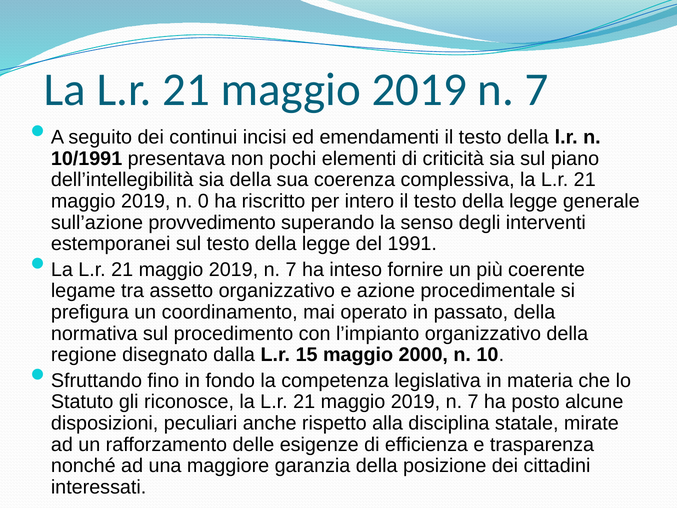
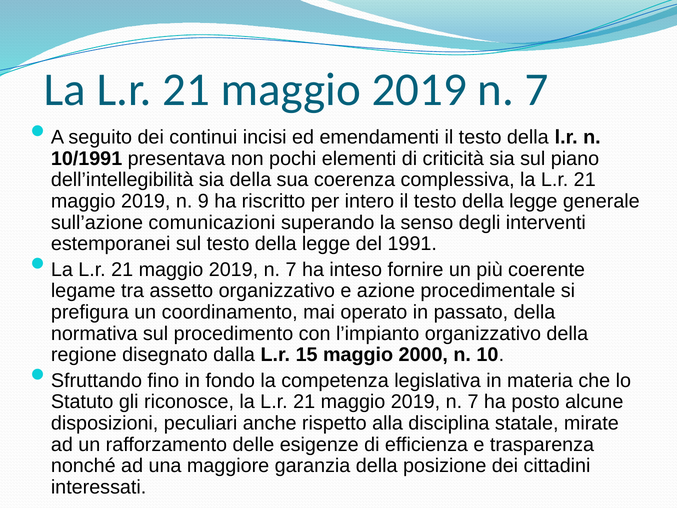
0: 0 -> 9 (203, 201)
provvedimento: provvedimento -> comunicazioni (212, 222)
